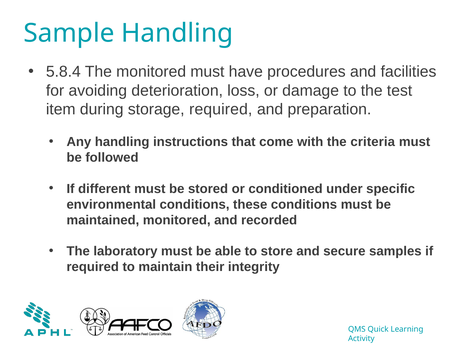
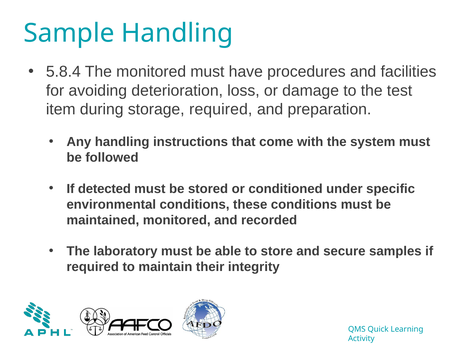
criteria: criteria -> system (373, 142)
different: different -> detected (104, 189)
